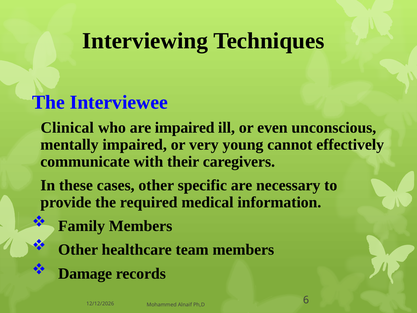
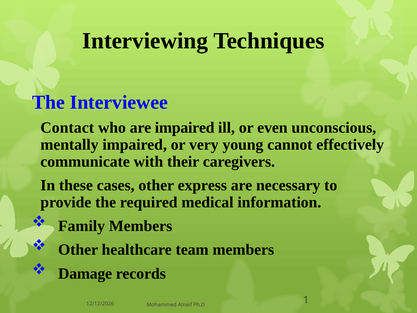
Clinical: Clinical -> Contact (67, 128)
specific: specific -> express (202, 185)
6: 6 -> 1 (306, 300)
